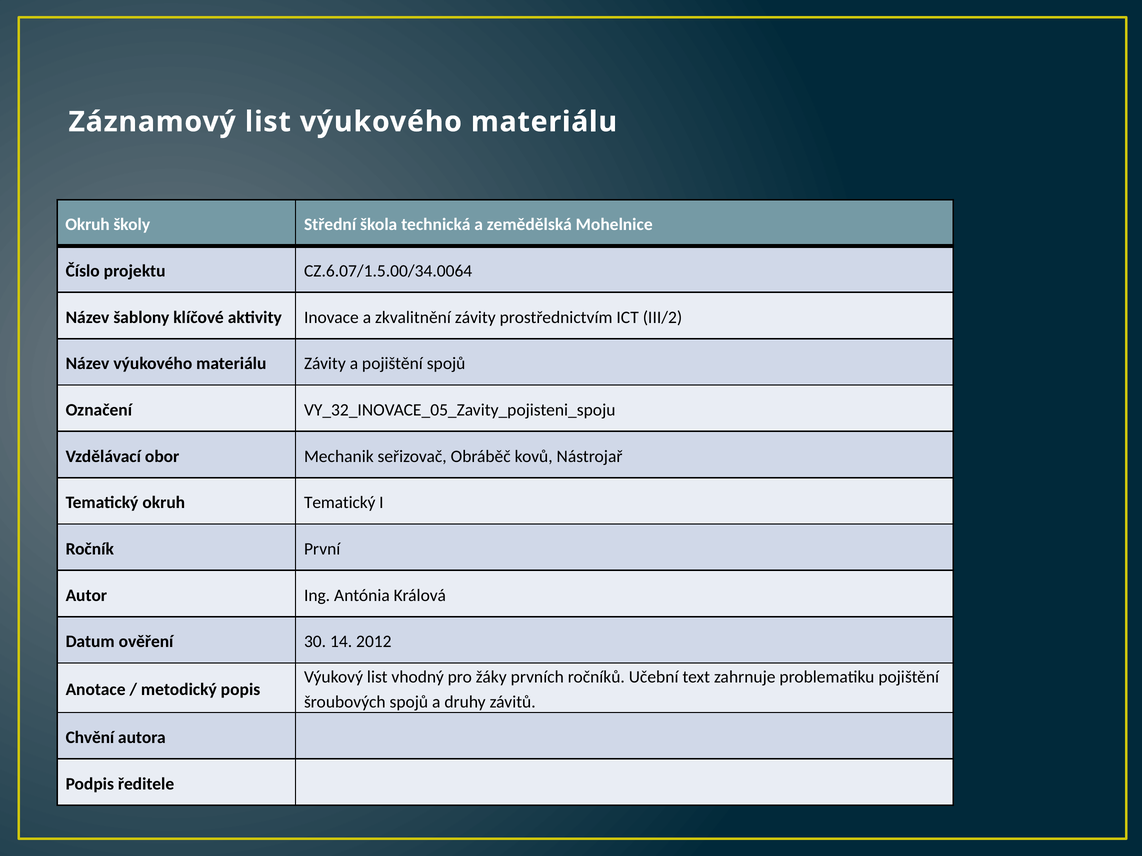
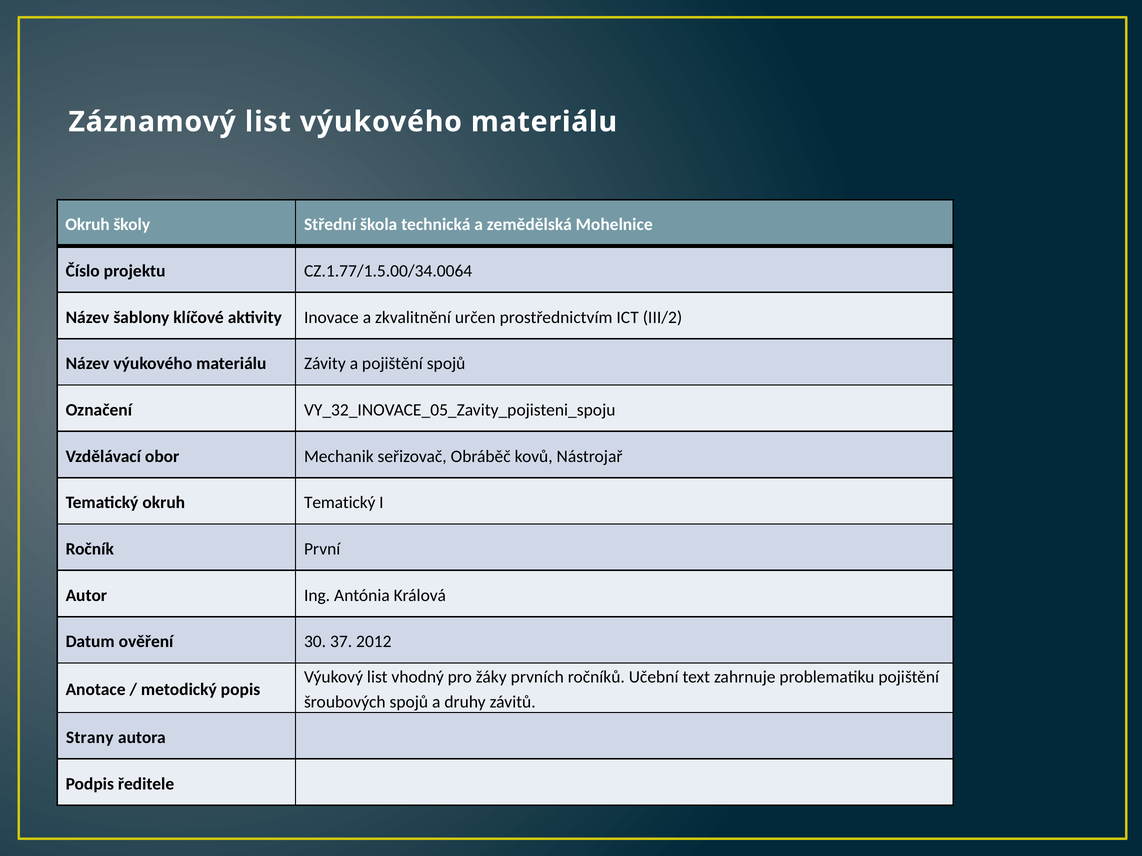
CZ.6.07/1.5.00/34.0064: CZ.6.07/1.5.00/34.0064 -> CZ.1.77/1.5.00/34.0064 (388, 271)
zkvalitnění závity: závity -> určen (475, 318)
14: 14 -> 37 (341, 642)
Chvění: Chvění -> Strany (90, 738)
